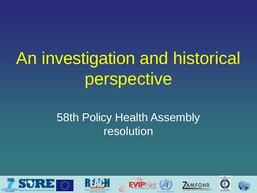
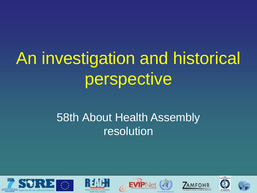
Policy: Policy -> About (97, 117)
